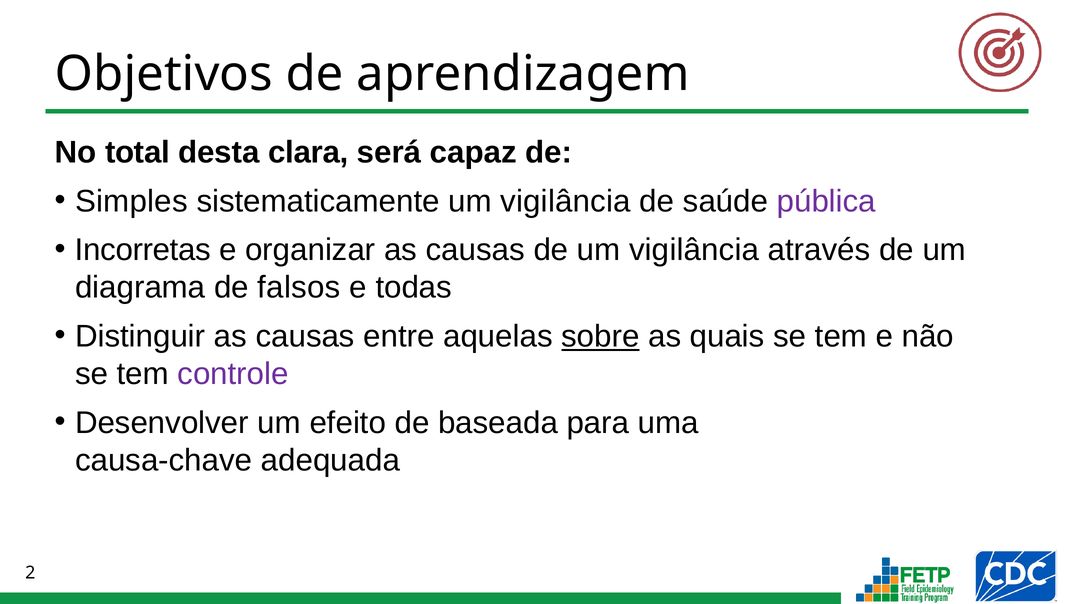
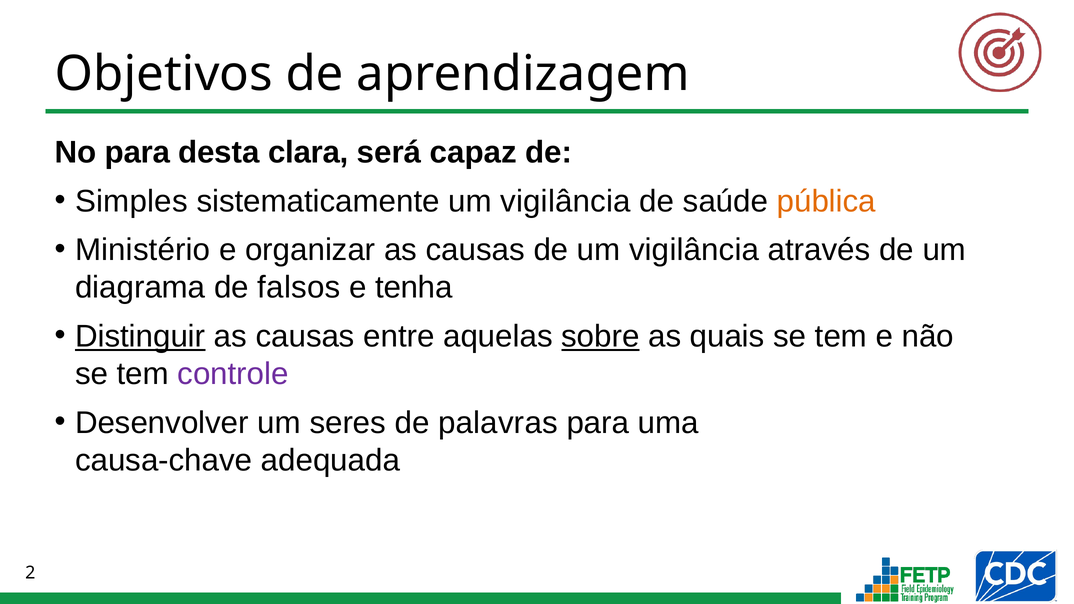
No total: total -> para (137, 153)
pública colour: purple -> orange (826, 201)
Incorretas: Incorretas -> Ministério (143, 250)
todas: todas -> tenha (414, 288)
Distinguir underline: none -> present (140, 336)
efeito: efeito -> seres (348, 423)
baseada: baseada -> palavras (498, 423)
